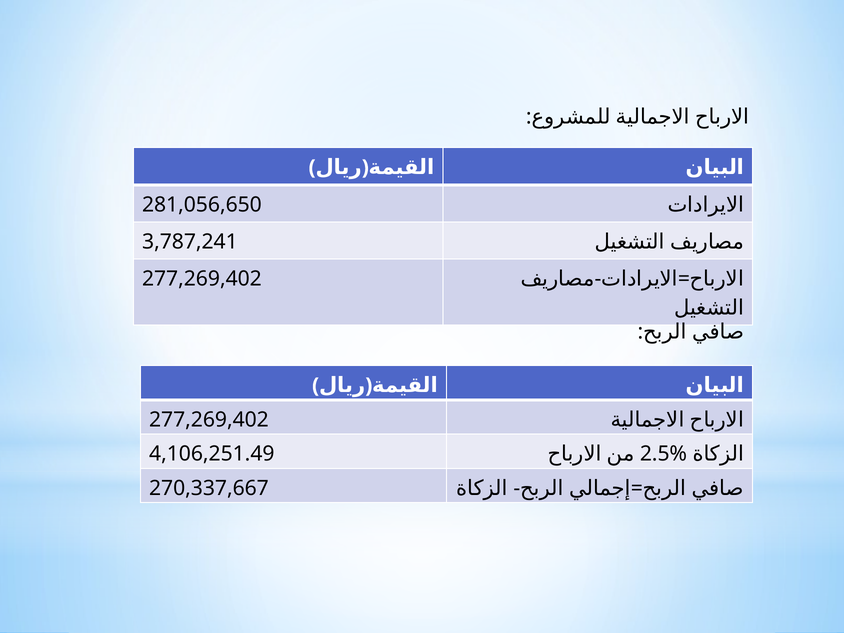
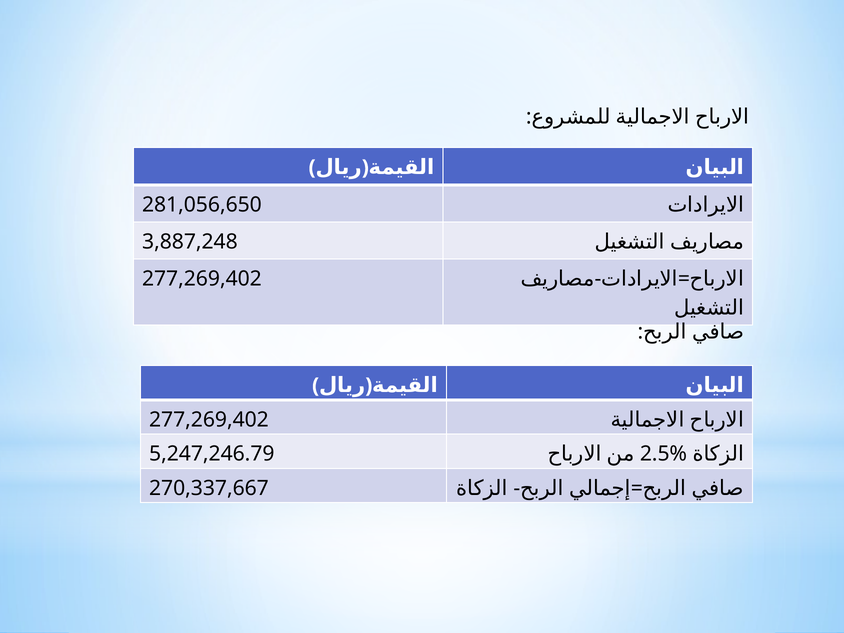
3,787,241: 3,787,241 -> 3,887,248 (190, 242)
4,106,251.49: 4,106,251.49 -> 5,247,246.79 (212, 454)
